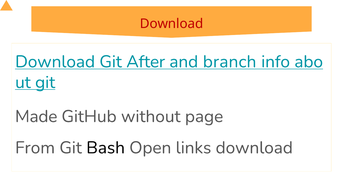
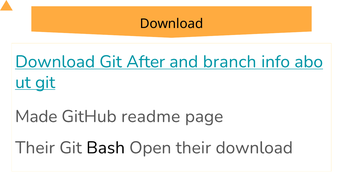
Download colour: red -> black (172, 24)
without: without -> readme (151, 116)
From: From -> Their (35, 148)
Open links: links -> their (193, 148)
